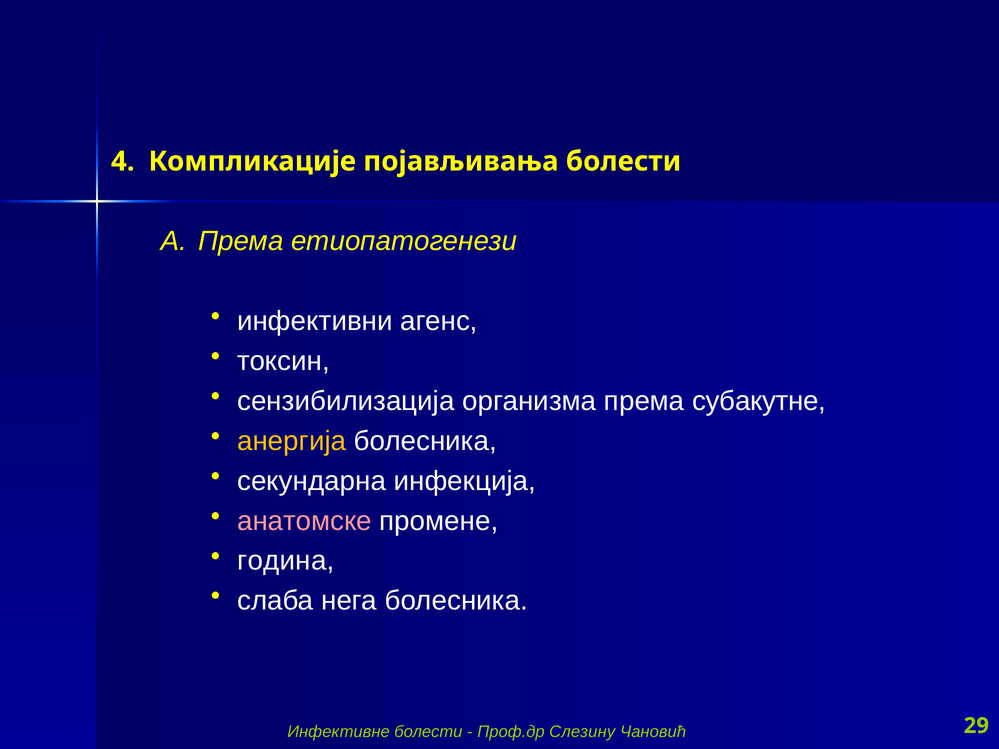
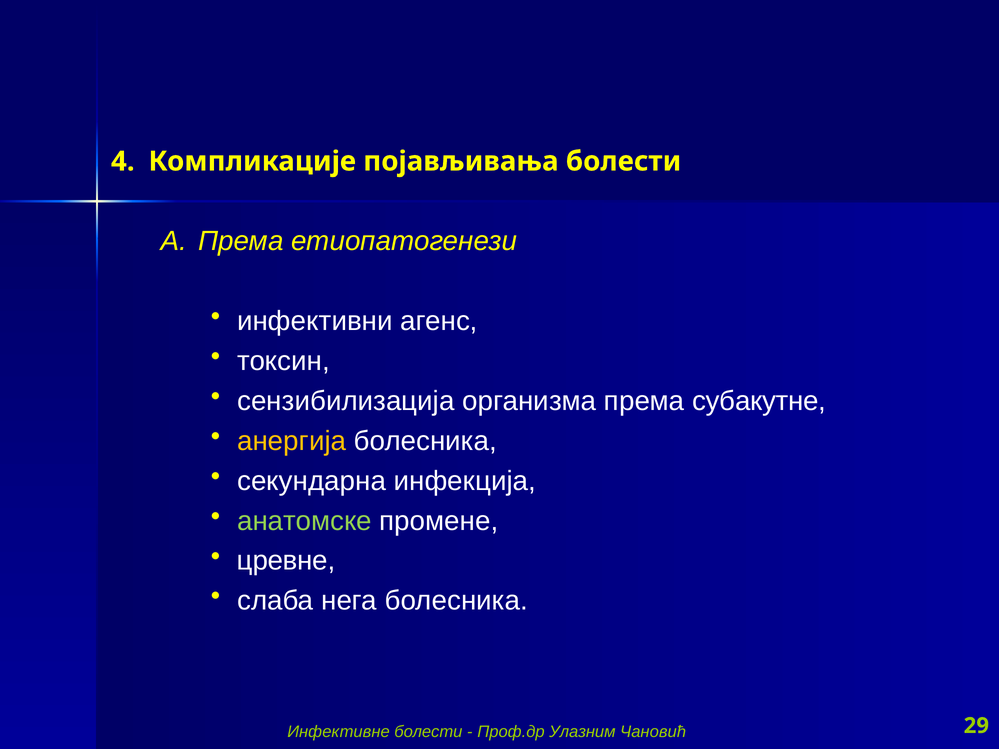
анатомске colour: pink -> light green (304, 521)
година: година -> цревне (286, 561)
Слезину: Слезину -> Улазним (582, 732)
